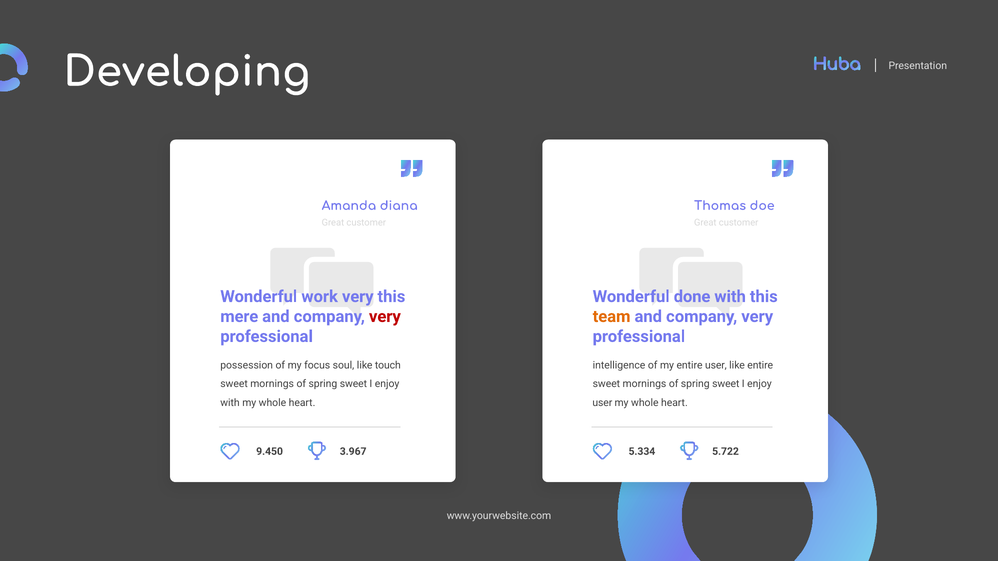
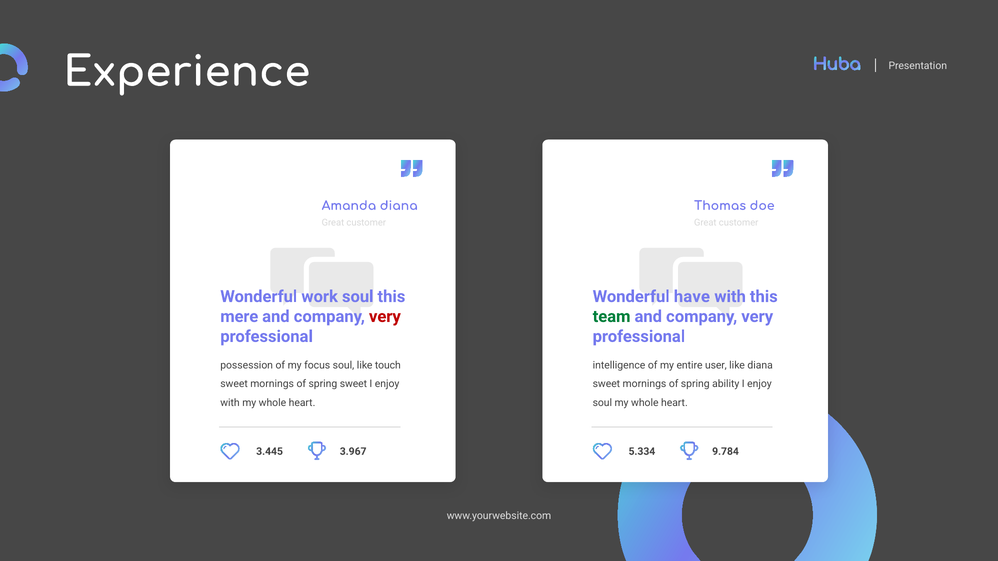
Developing: Developing -> Experience (187, 72)
work very: very -> soul (358, 297)
done: done -> have (692, 297)
team colour: orange -> green (612, 317)
like entire: entire -> diana (760, 365)
sweet: sweet -> ability (726, 384)
user: user -> soul (602, 403)
9.450: 9.450 -> 3.445 (270, 452)
5.722: 5.722 -> 9.784 (725, 452)
